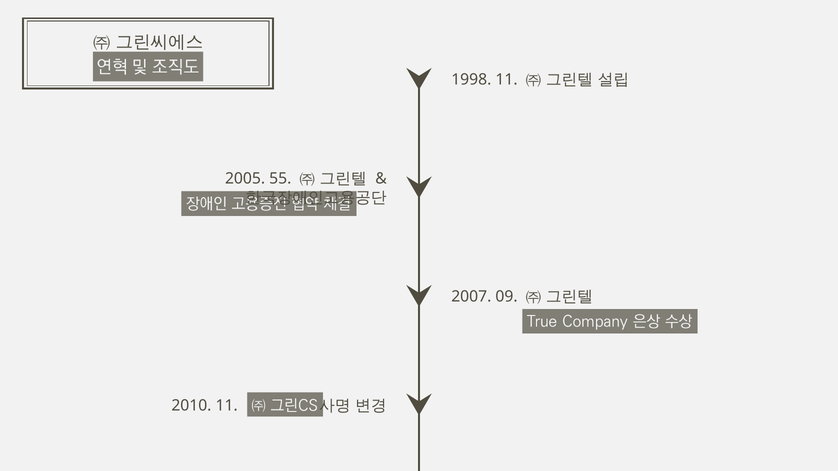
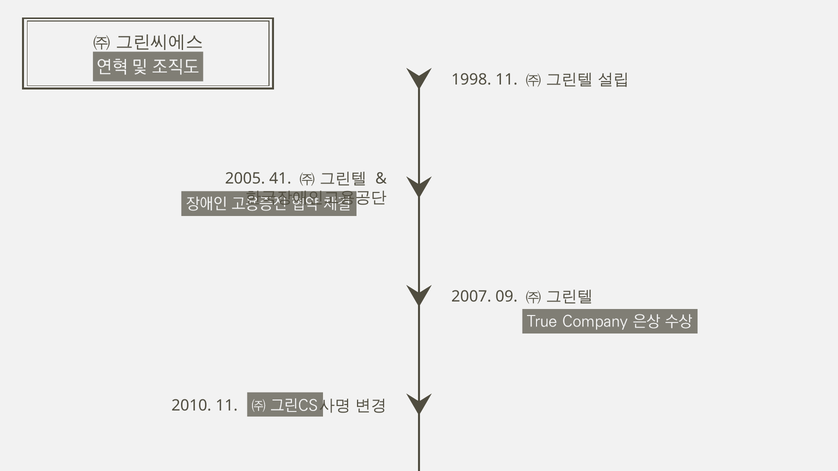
55: 55 -> 41 (280, 179)
